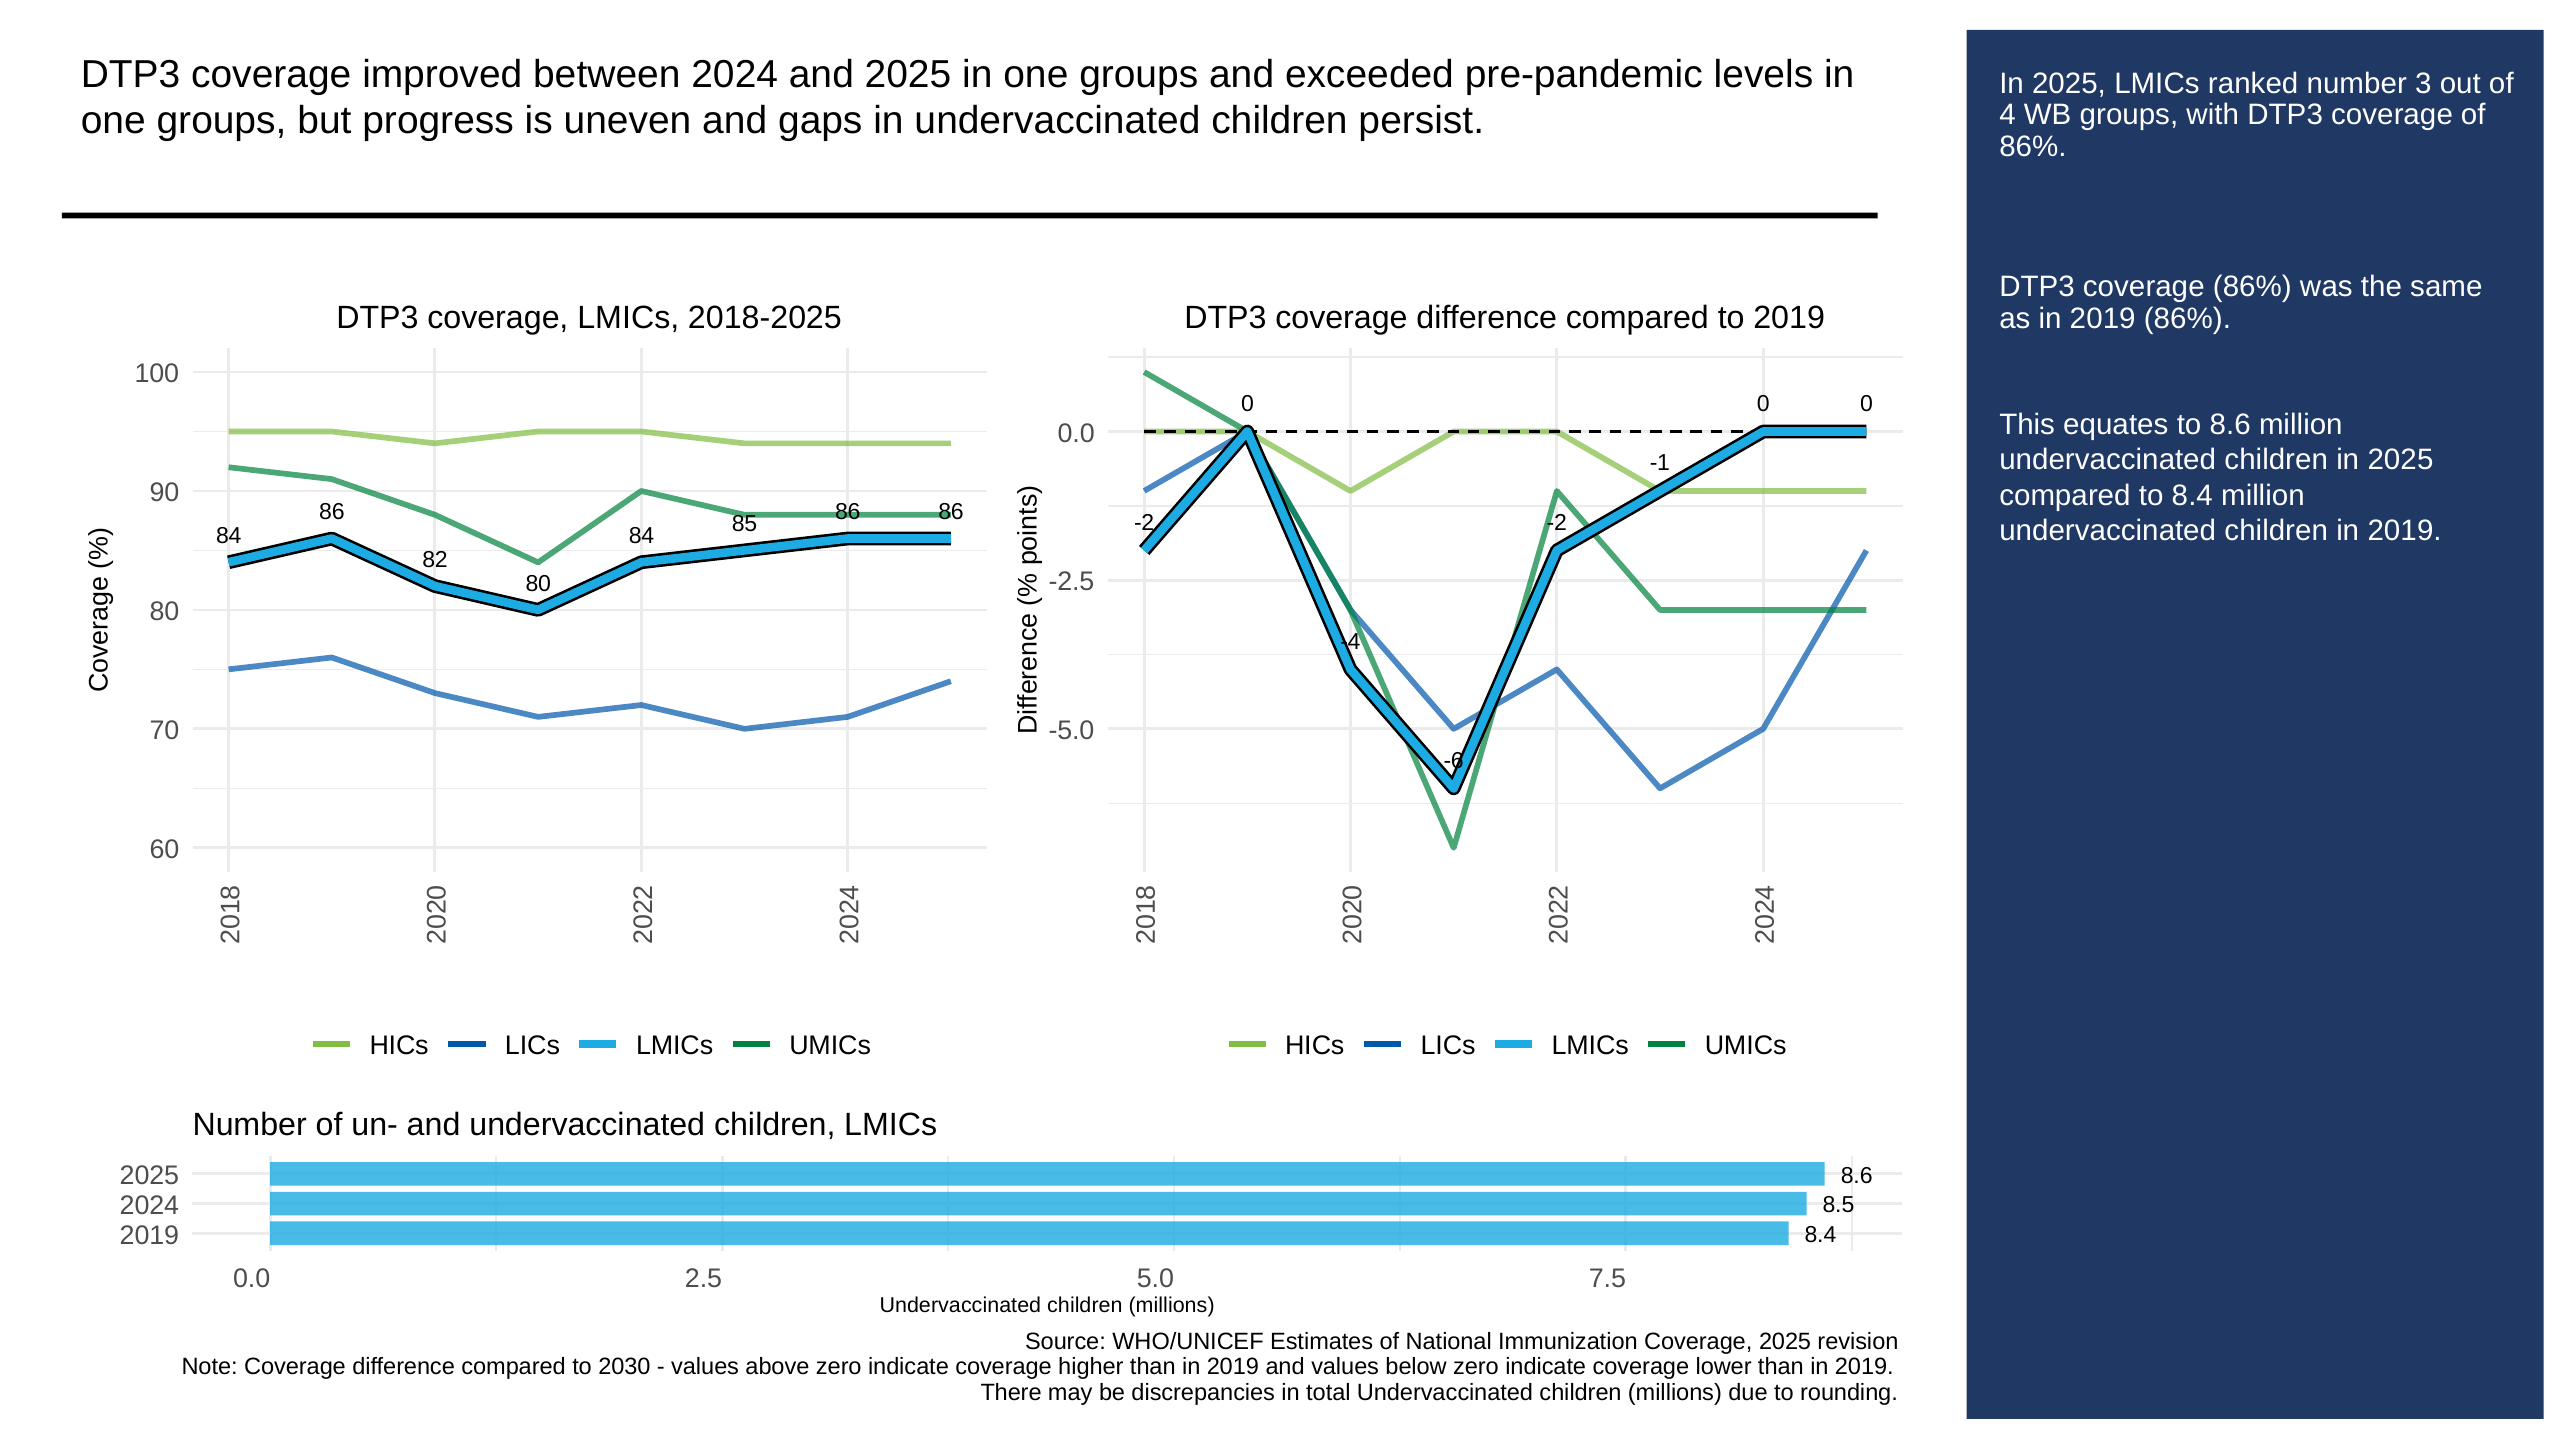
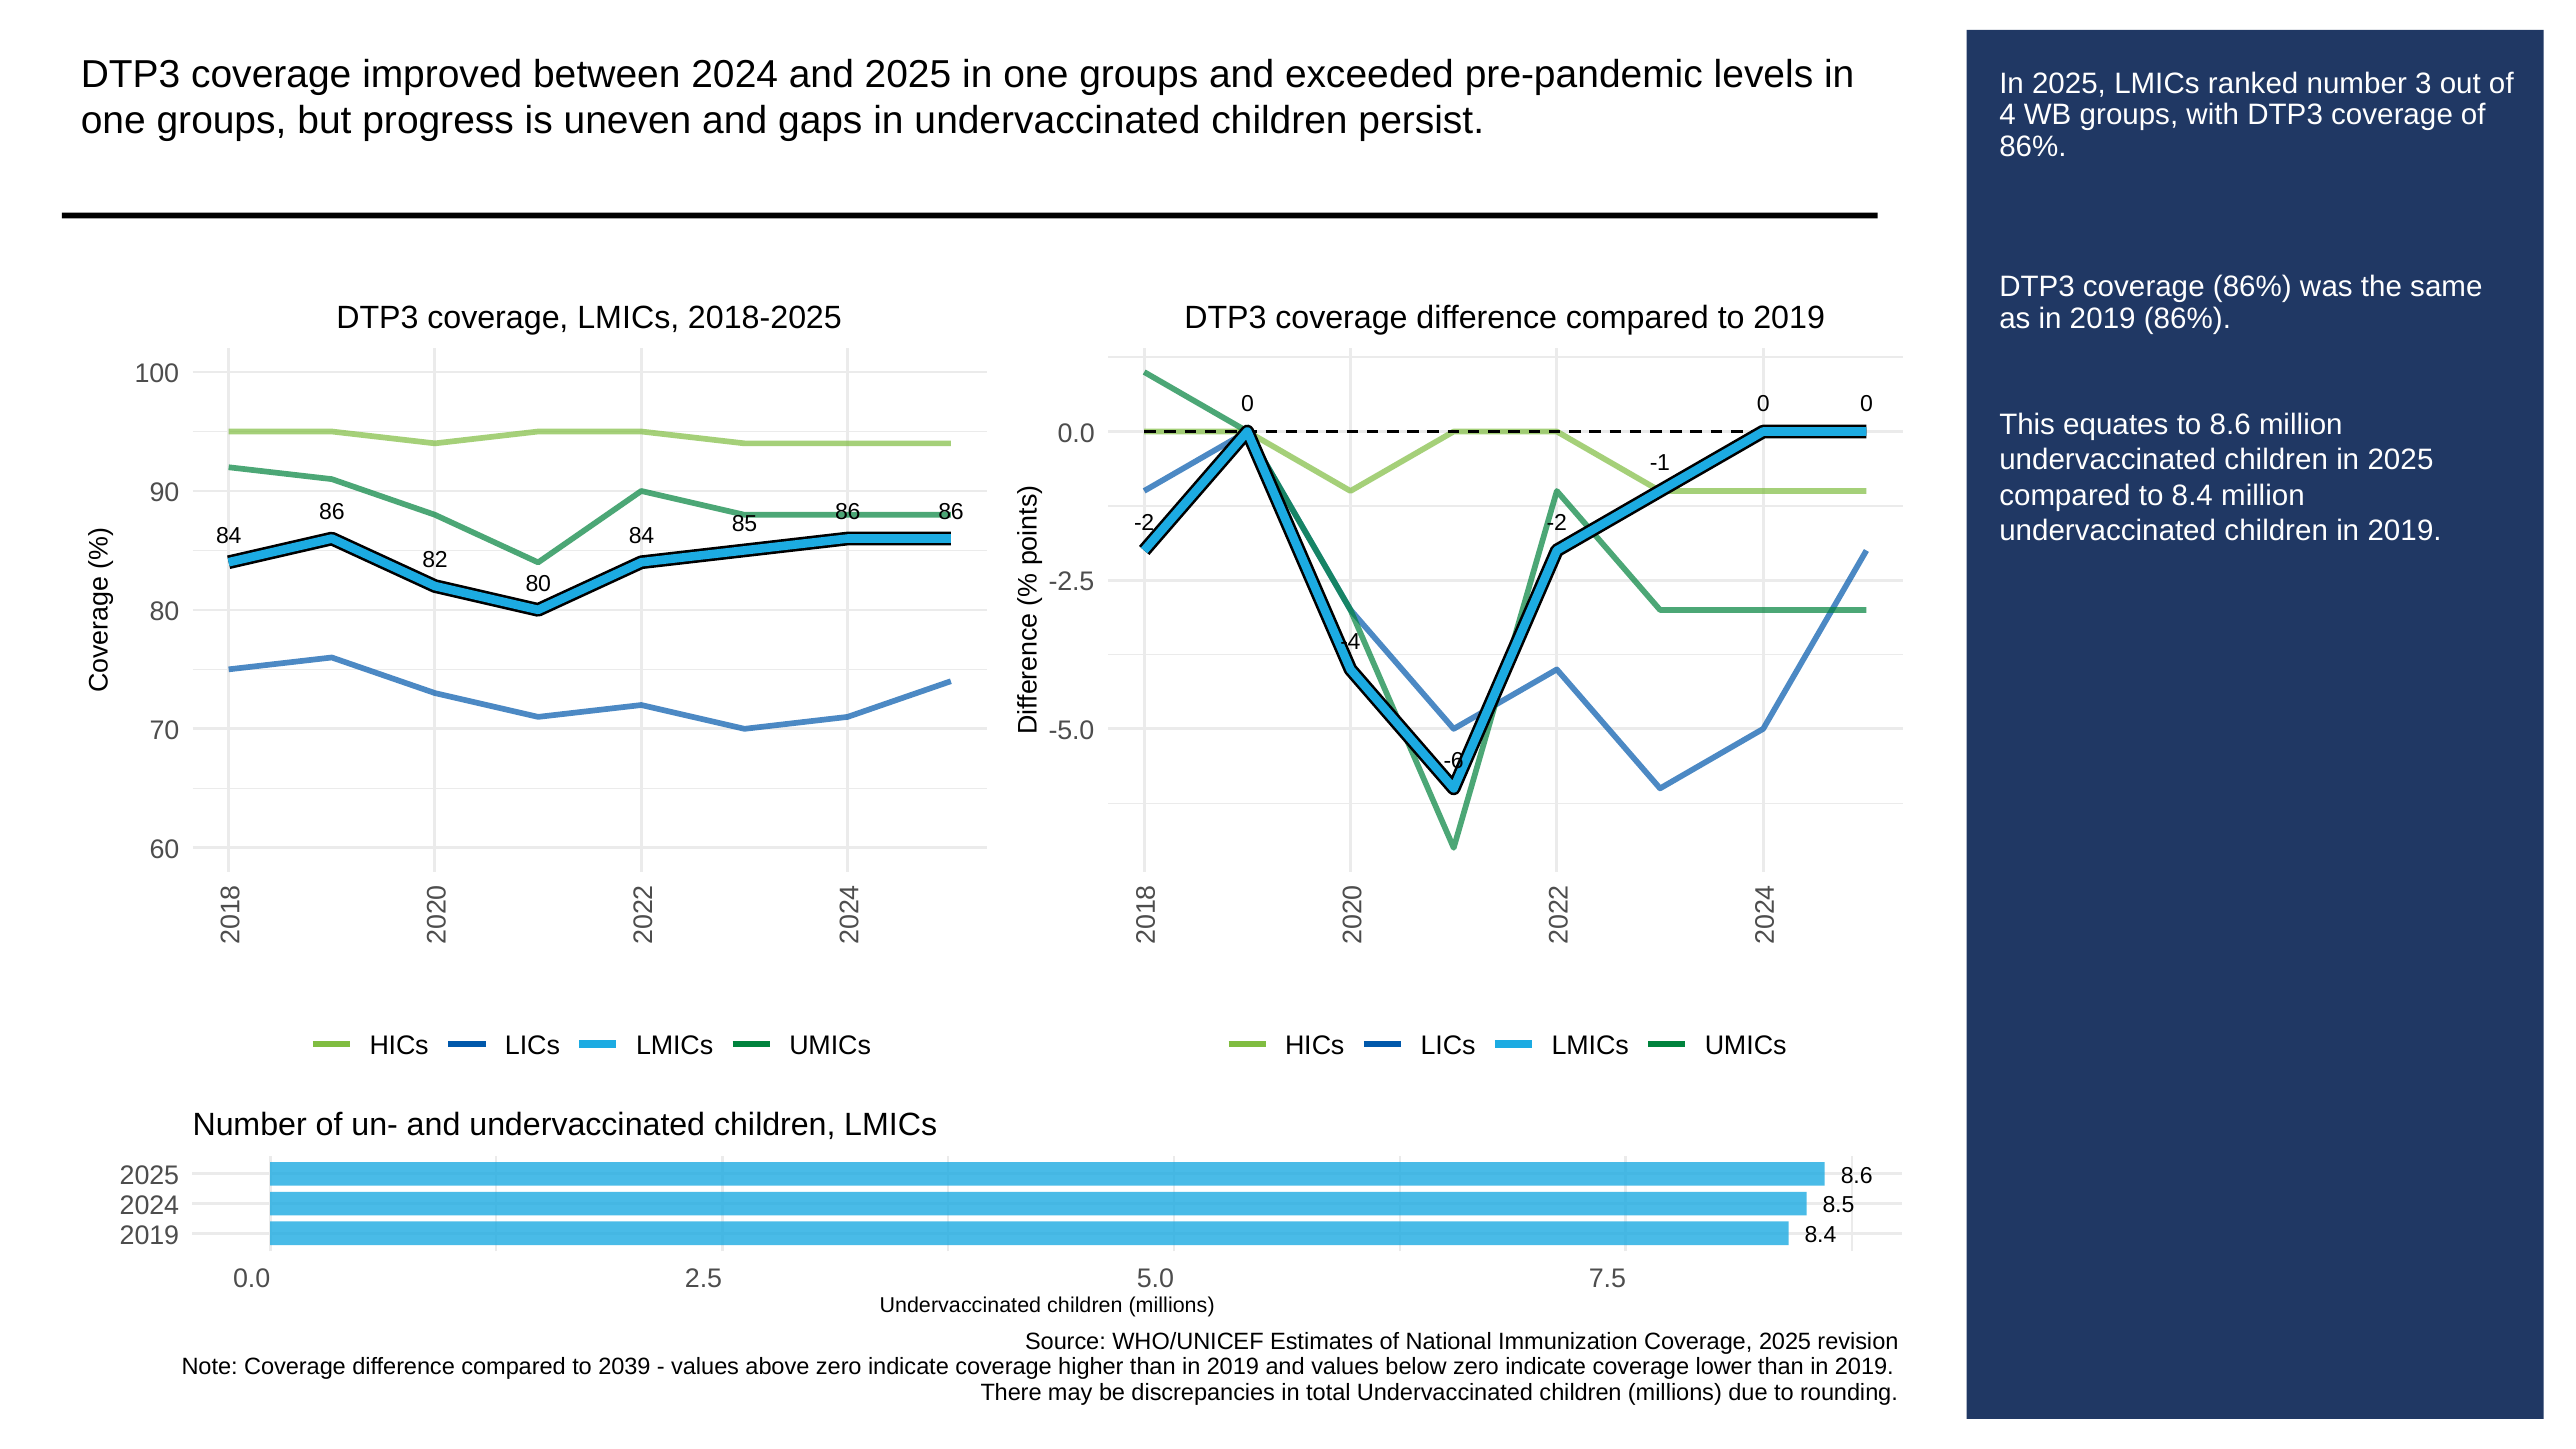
2030: 2030 -> 2039 (624, 1367)
